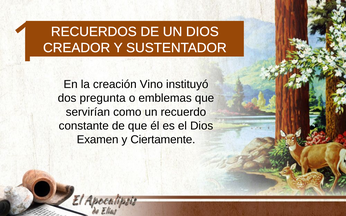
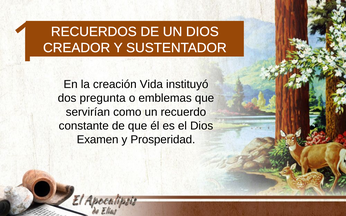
Vino: Vino -> Vida (151, 84)
Ciertamente: Ciertamente -> Prosperidad (163, 140)
